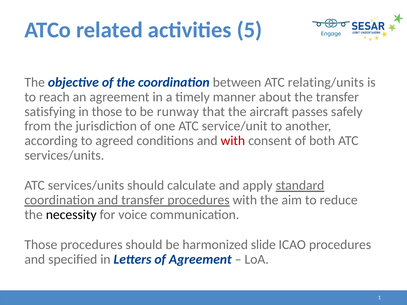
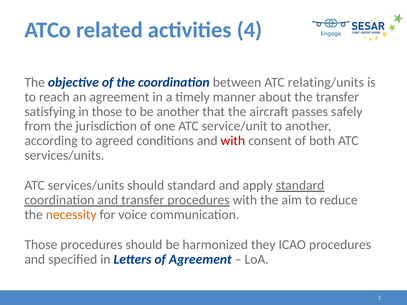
5: 5 -> 4 (249, 30)
be runway: runway -> another (178, 112)
should calculate: calculate -> standard (191, 186)
necessity colour: black -> orange (71, 215)
slide: slide -> they (263, 245)
